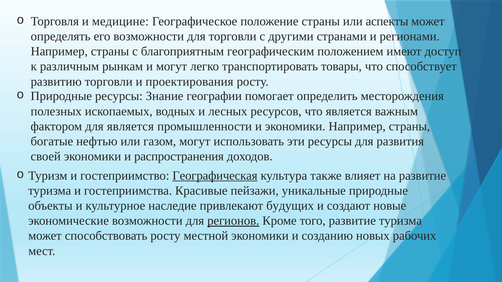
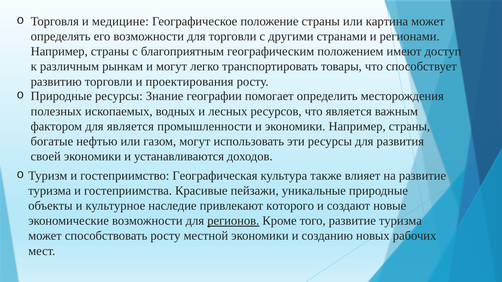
аспекты: аспекты -> картина (387, 21)
распространения: распространения -> устанавливаются (179, 157)
Географическая underline: present -> none (215, 176)
будущих: будущих -> которого (290, 206)
